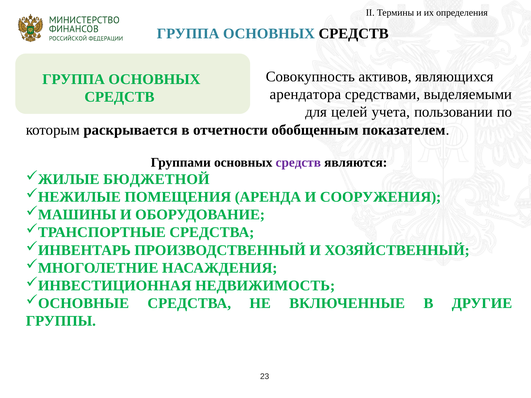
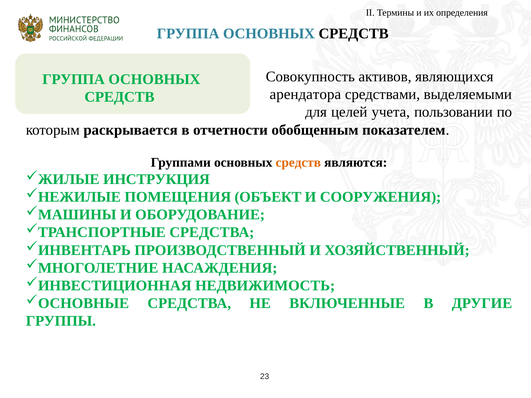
средств colour: purple -> orange (298, 163)
БЮДЖЕТНОЙ: БЮДЖЕТНОЙ -> ИНСТРУКЦИЯ (156, 179)
АРЕНДА: АРЕНДА -> ОБЪЕКТ (268, 197)
